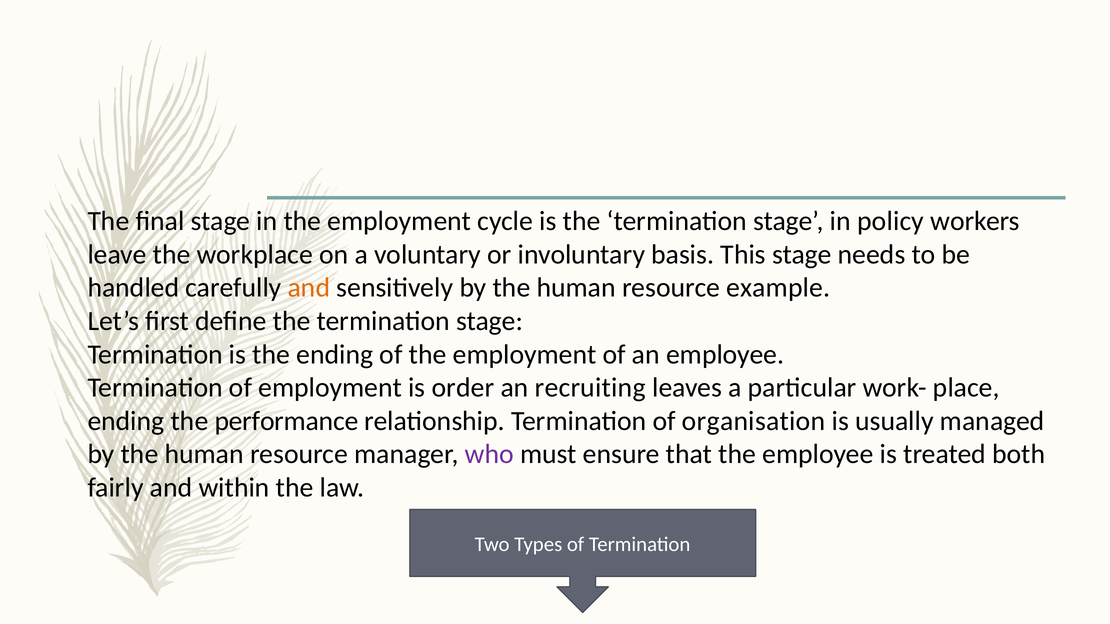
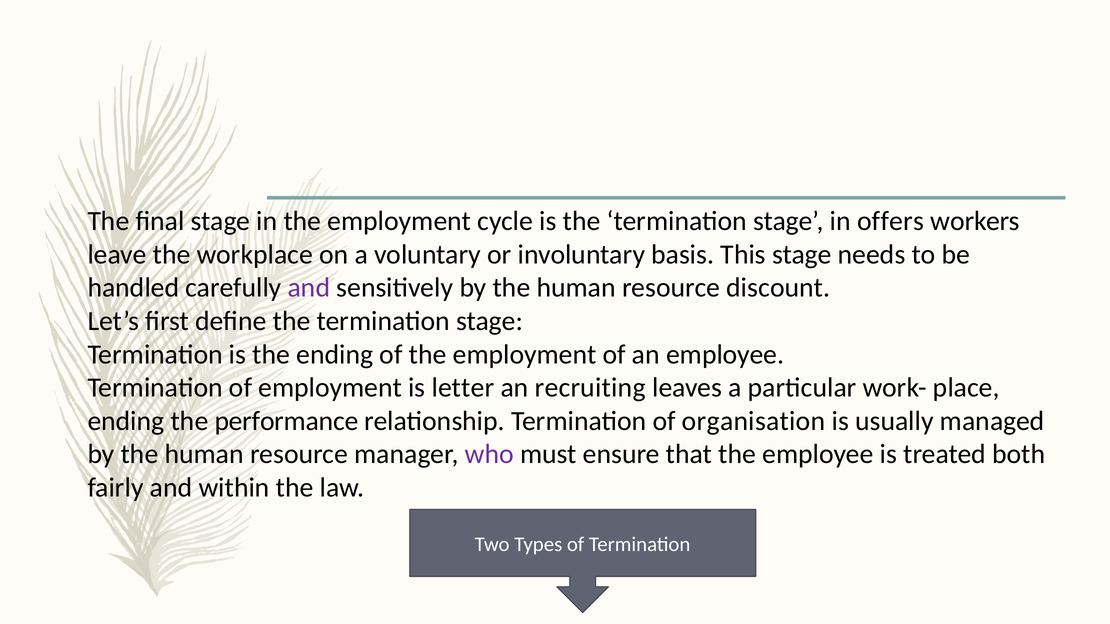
policy: policy -> offers (890, 221)
and colour: orange -> purple (309, 288)
example: example -> discount (778, 288)
order: order -> letter (463, 388)
